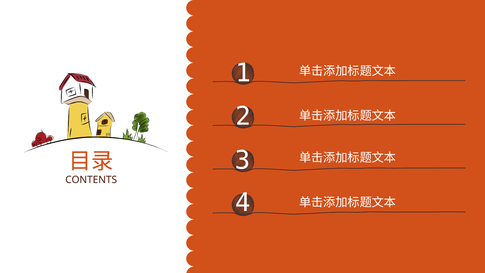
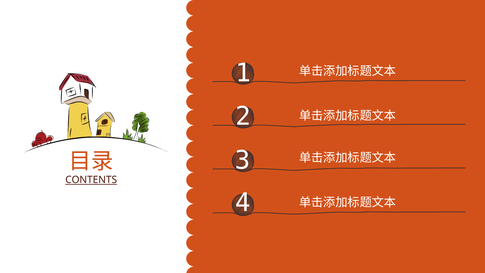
CONTENTS underline: none -> present (91, 180)
